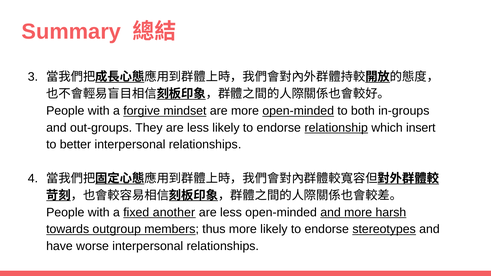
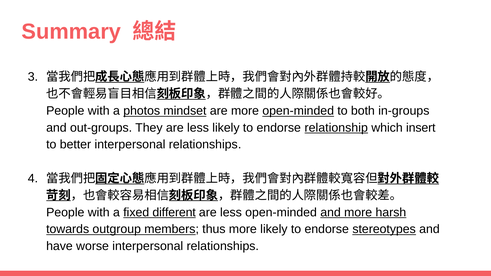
forgive: forgive -> photos (142, 111)
another: another -> different (174, 212)
